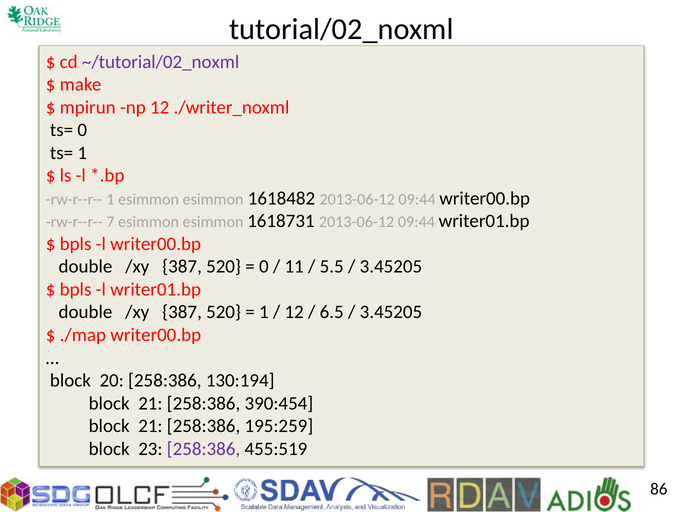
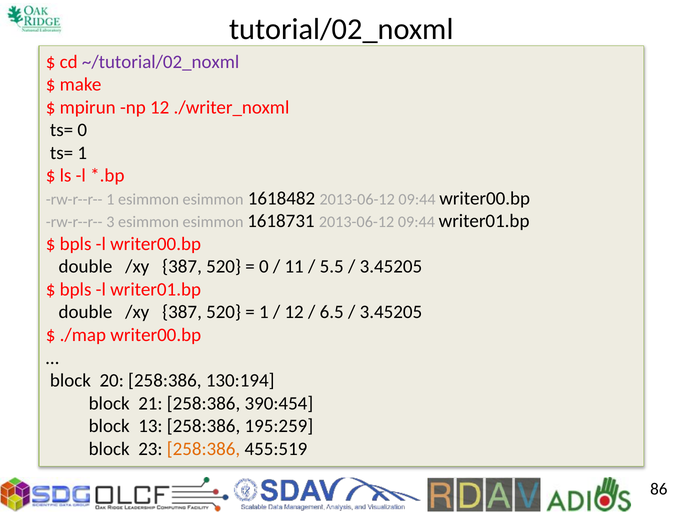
7: 7 -> 3 (110, 222)
21: 21 -> 13 (150, 426)
258:386 colour: purple -> orange (204, 449)
